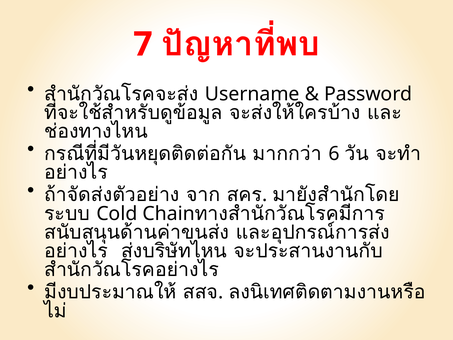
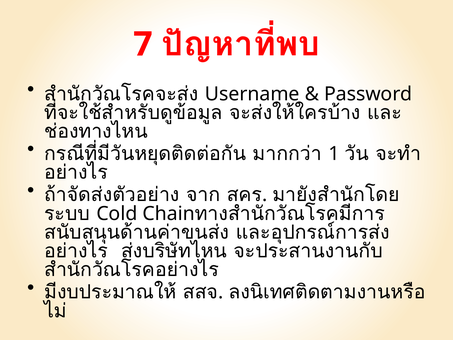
6: 6 -> 1 (334, 154)
